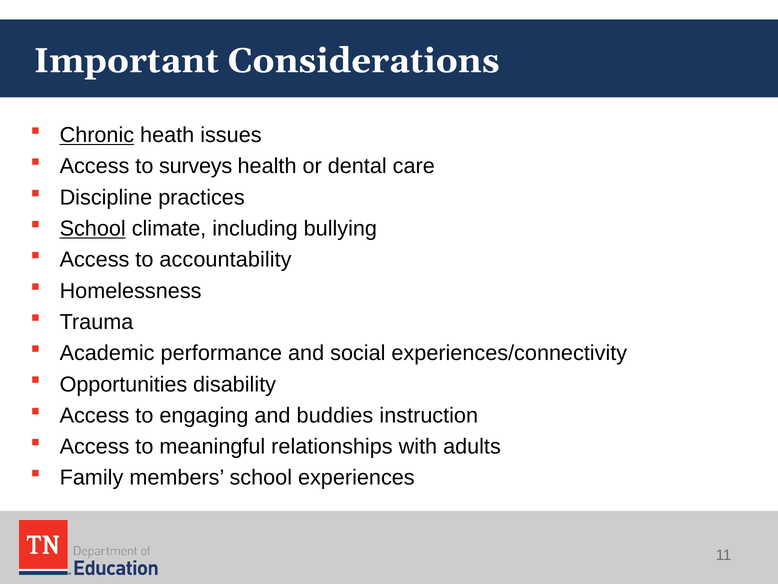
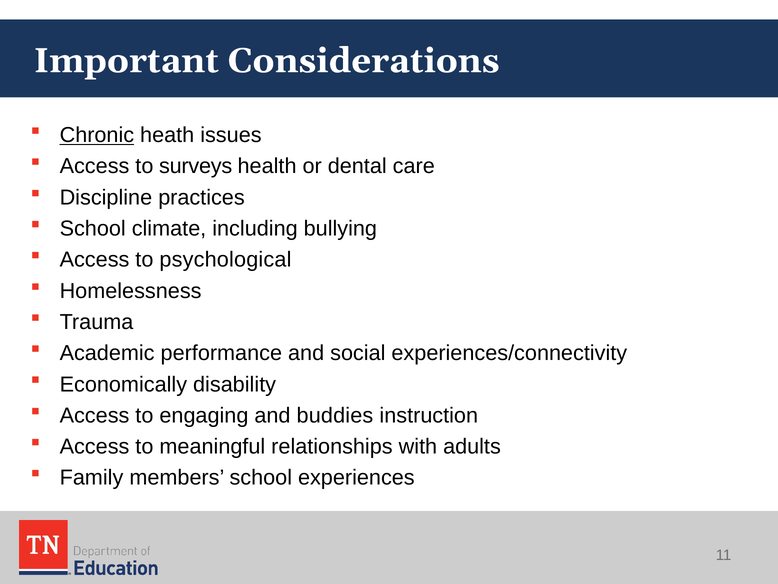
School underline: present -> none (93, 228)
accountability: accountability -> psychological (225, 260)
Opportunities: Opportunities -> Economically (123, 384)
